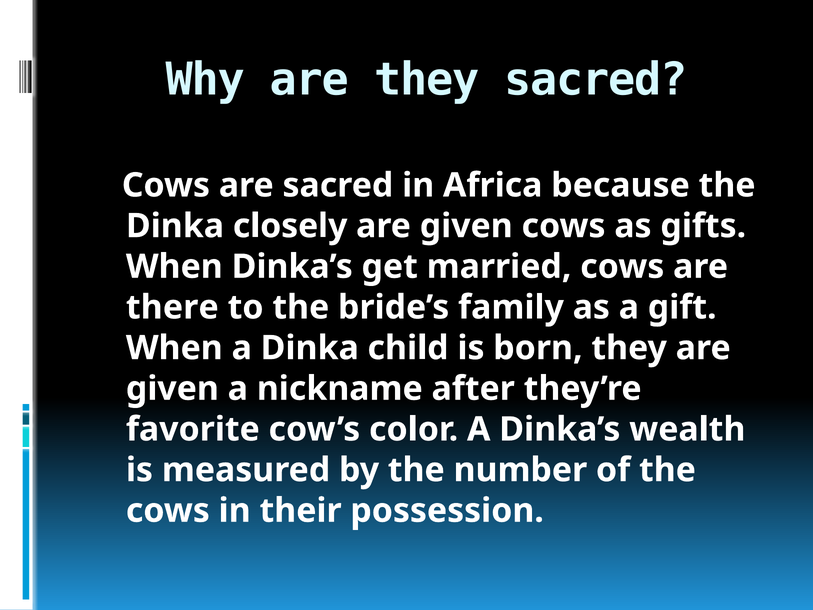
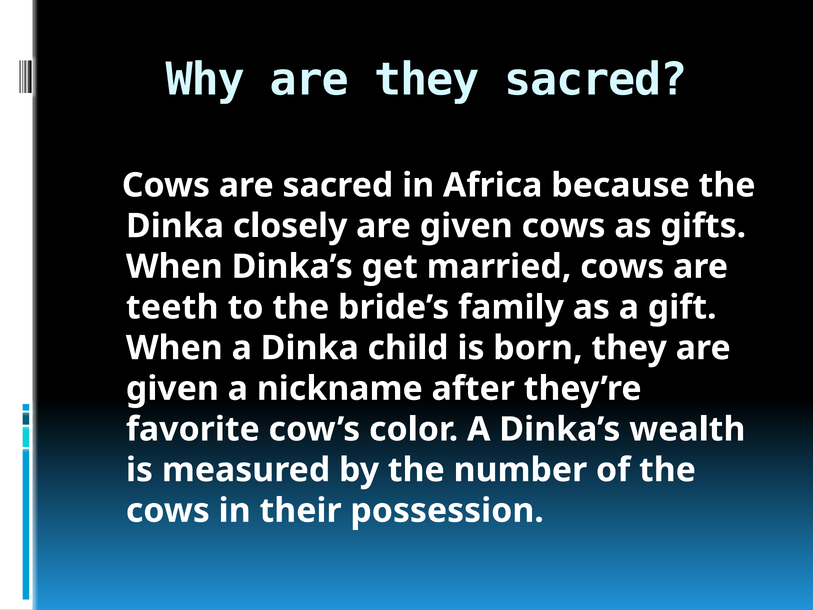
there: there -> teeth (172, 307)
